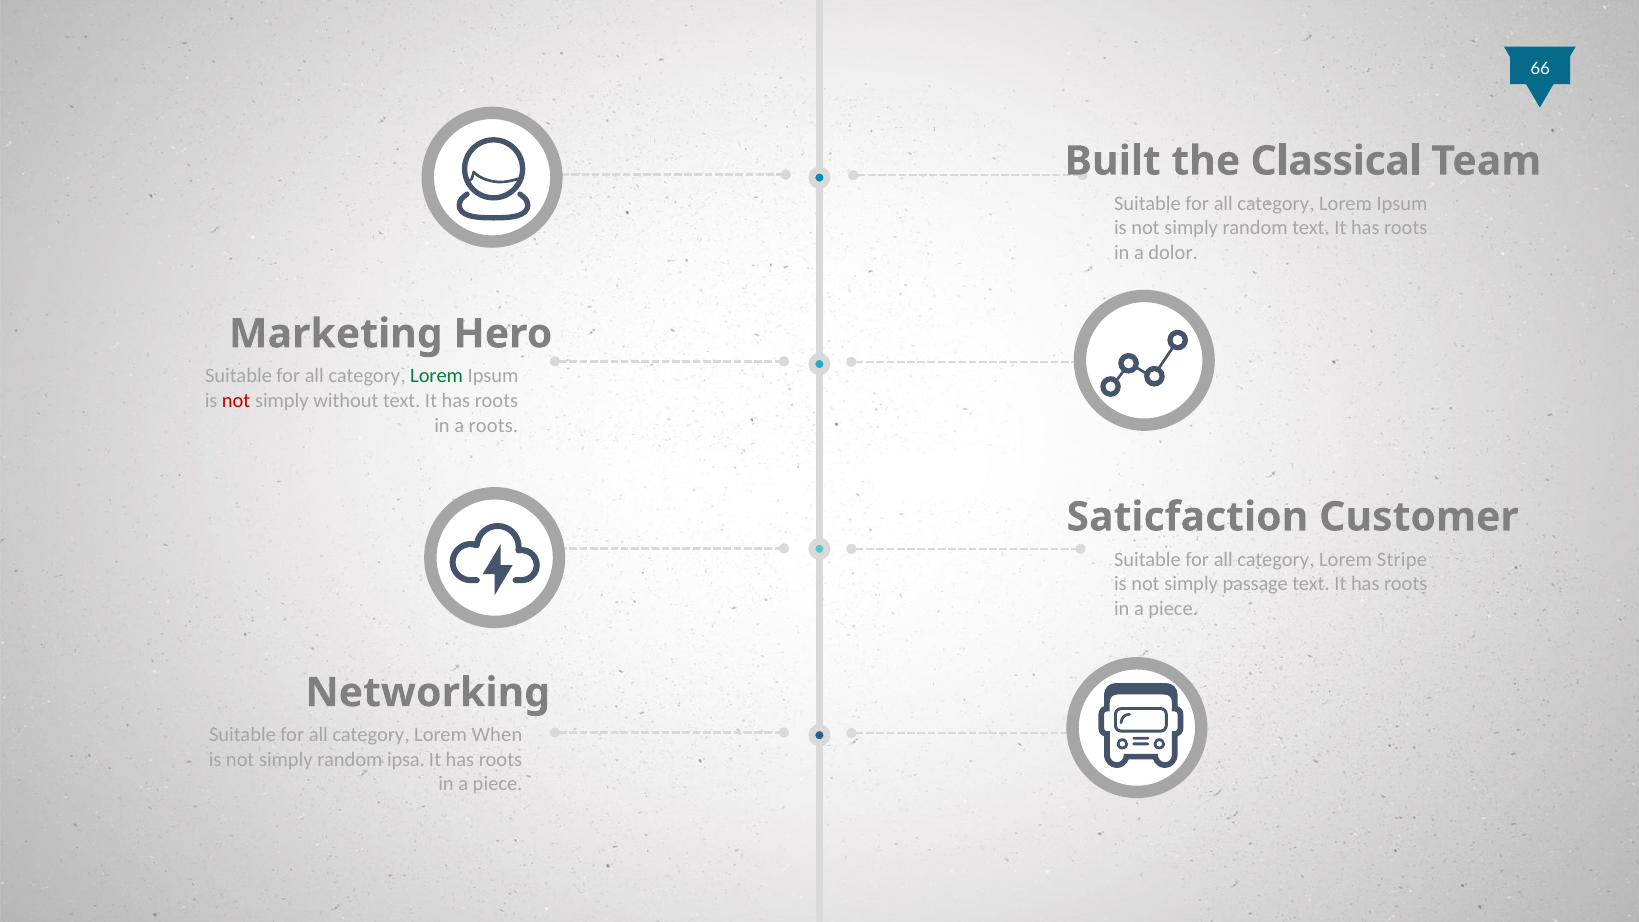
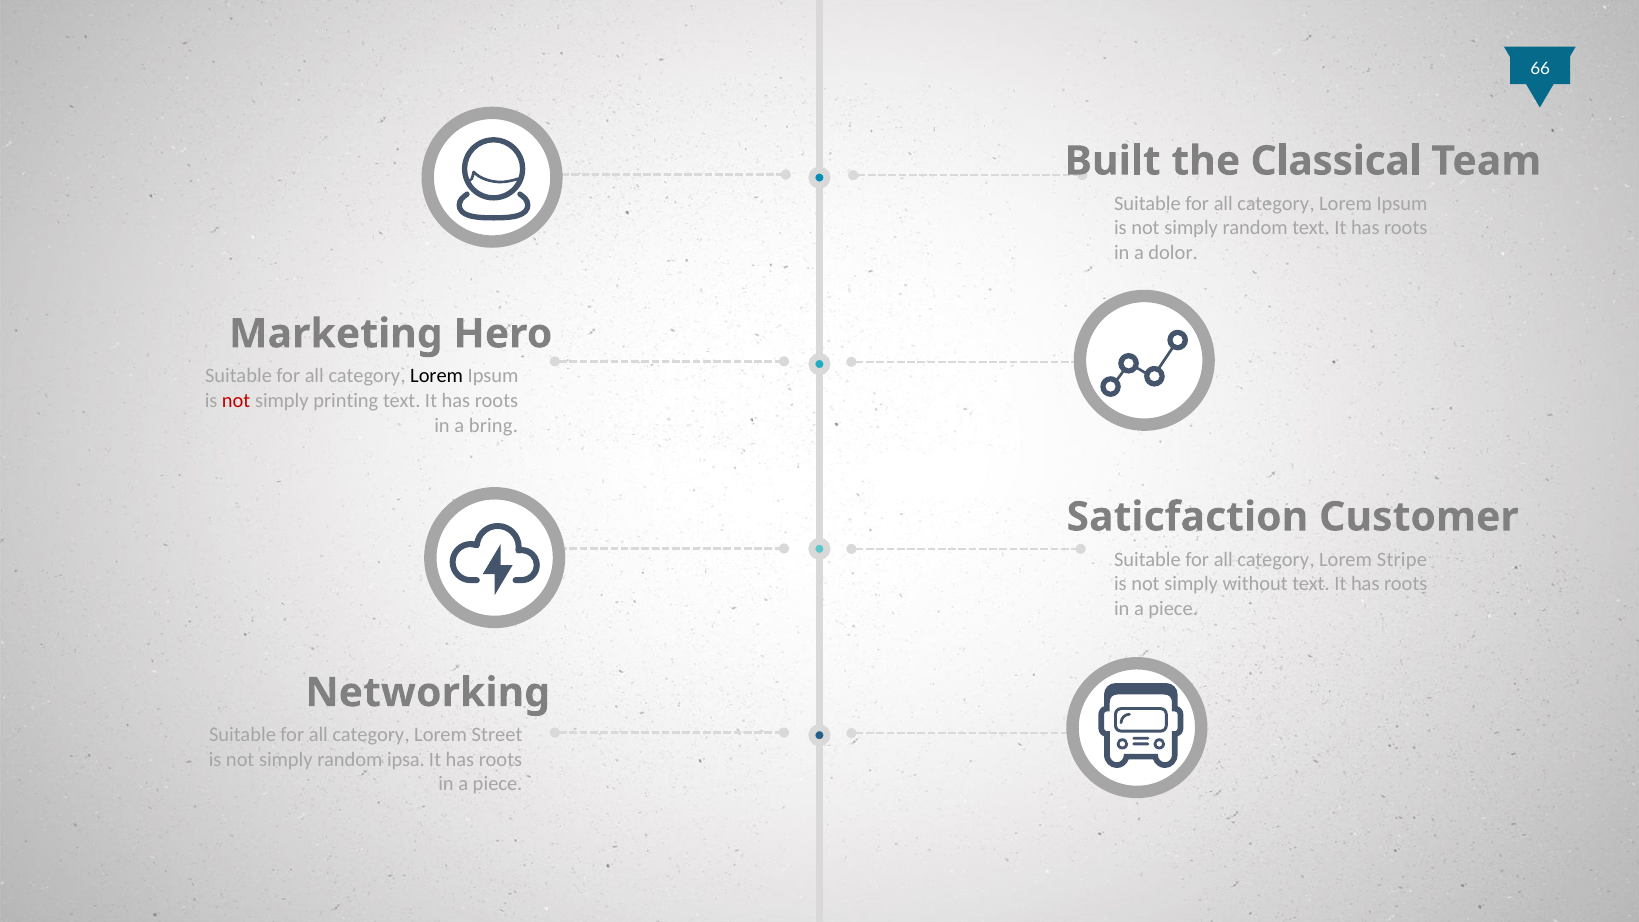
Lorem colour: green -> black (437, 376)
without: without -> printing (346, 401)
a roots: roots -> bring (493, 425)
passage: passage -> without (1255, 584)
When: When -> Street (497, 735)
